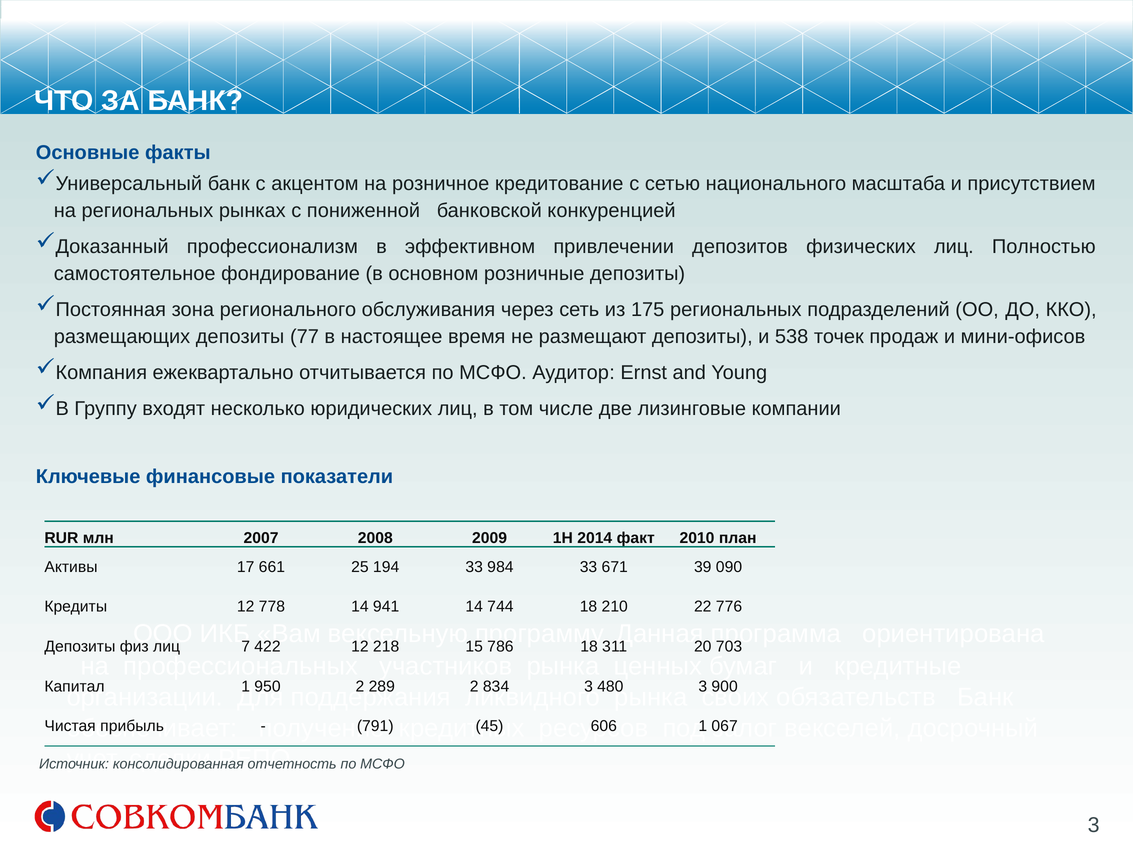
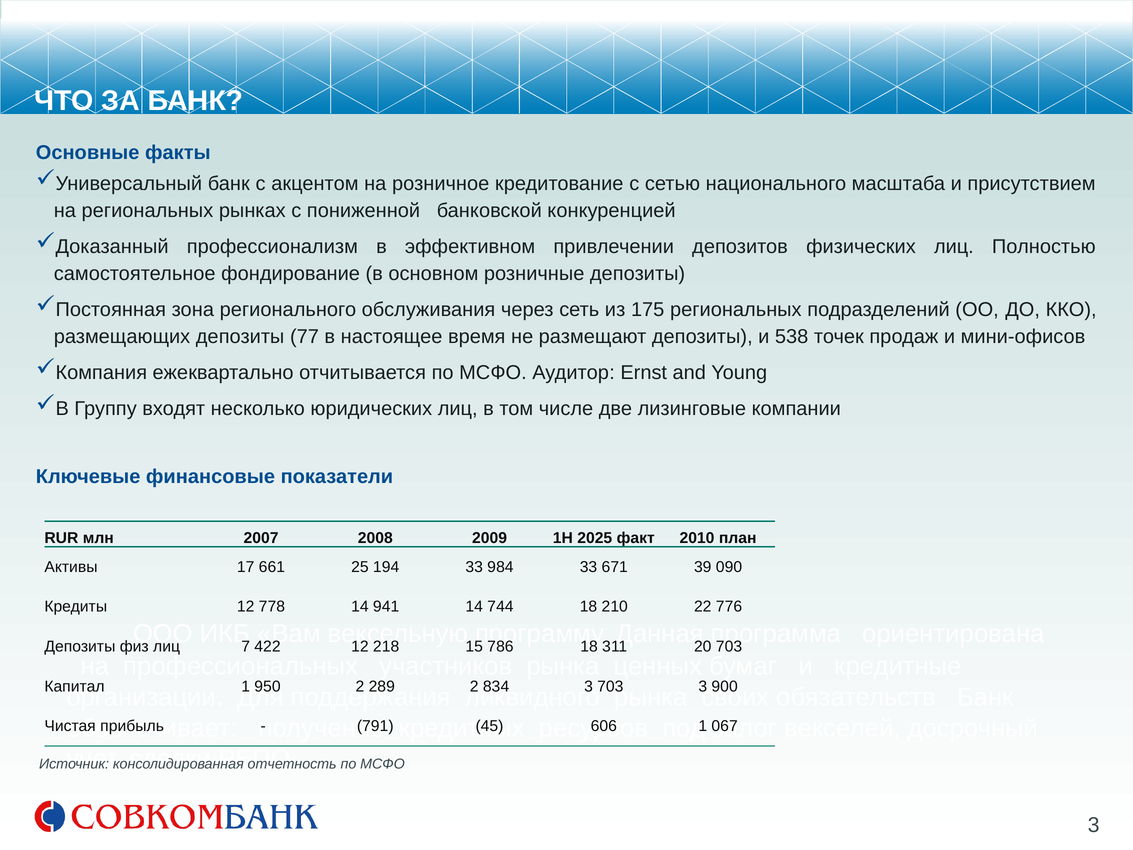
2014: 2014 -> 2025 (595, 538)
480: 480 -> 703 (610, 687)
